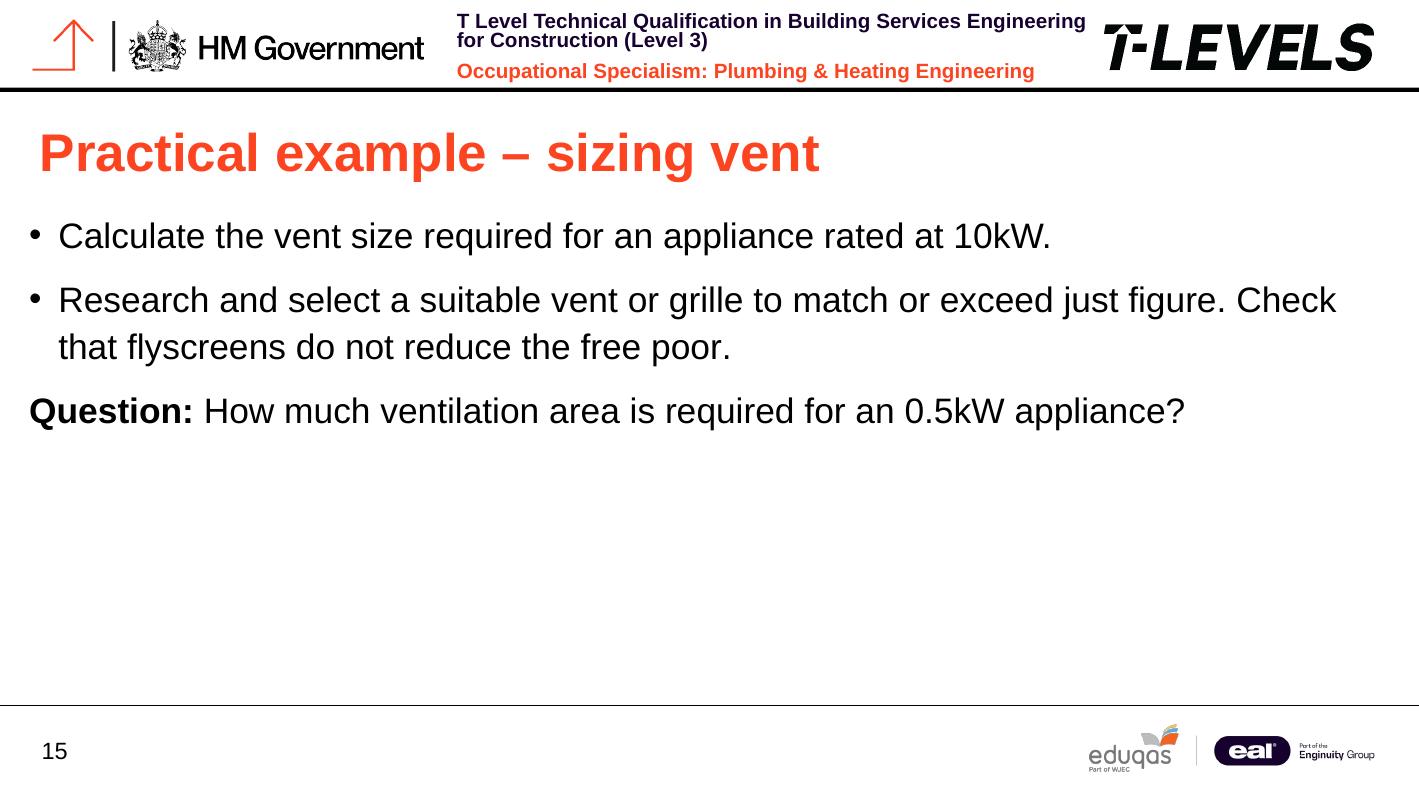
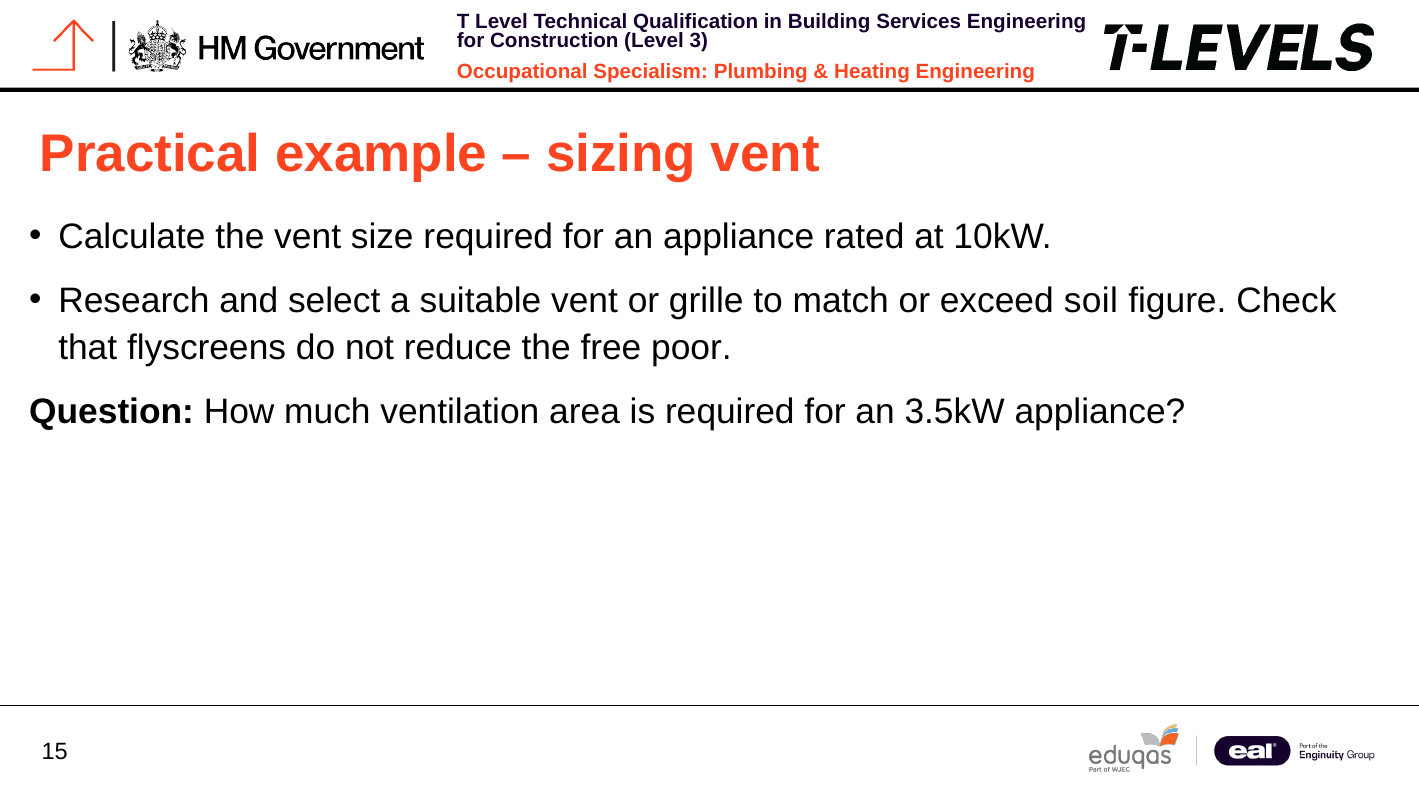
just: just -> soil (1091, 301)
0.5kW: 0.5kW -> 3.5kW (955, 412)
